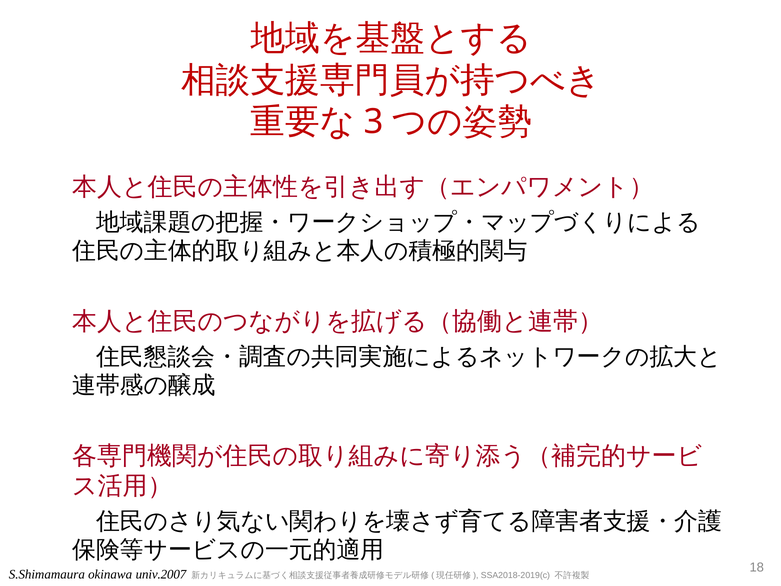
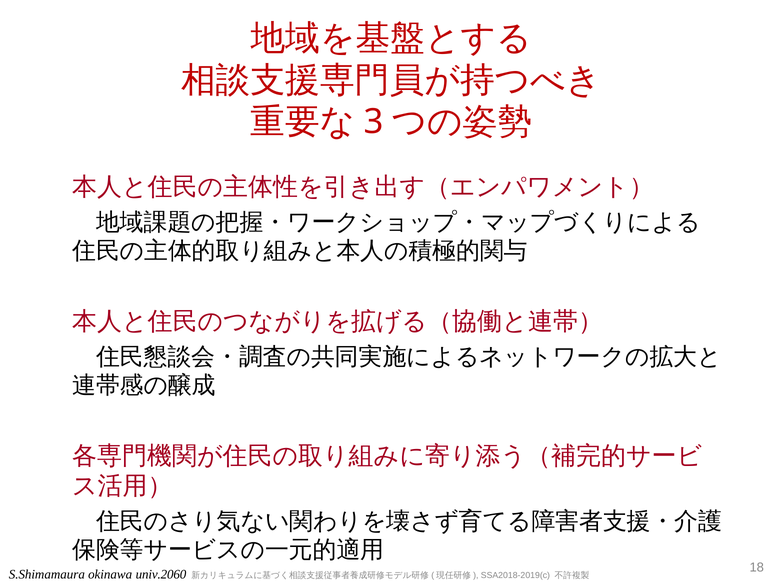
univ.2007: univ.2007 -> univ.2060 (161, 574)
